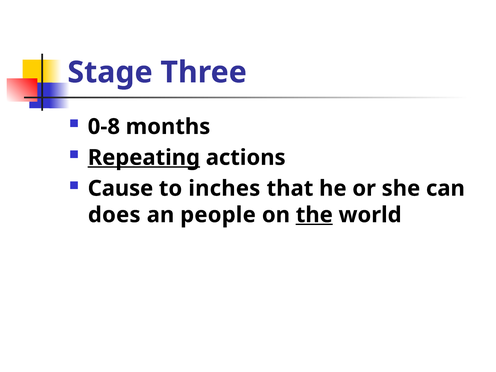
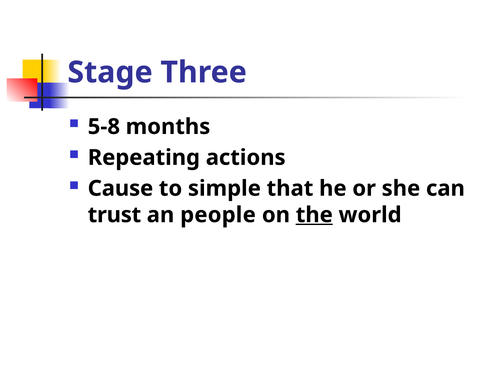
0-8: 0-8 -> 5-8 (104, 127)
Repeating underline: present -> none (144, 158)
inches: inches -> simple (224, 188)
does: does -> trust (114, 215)
